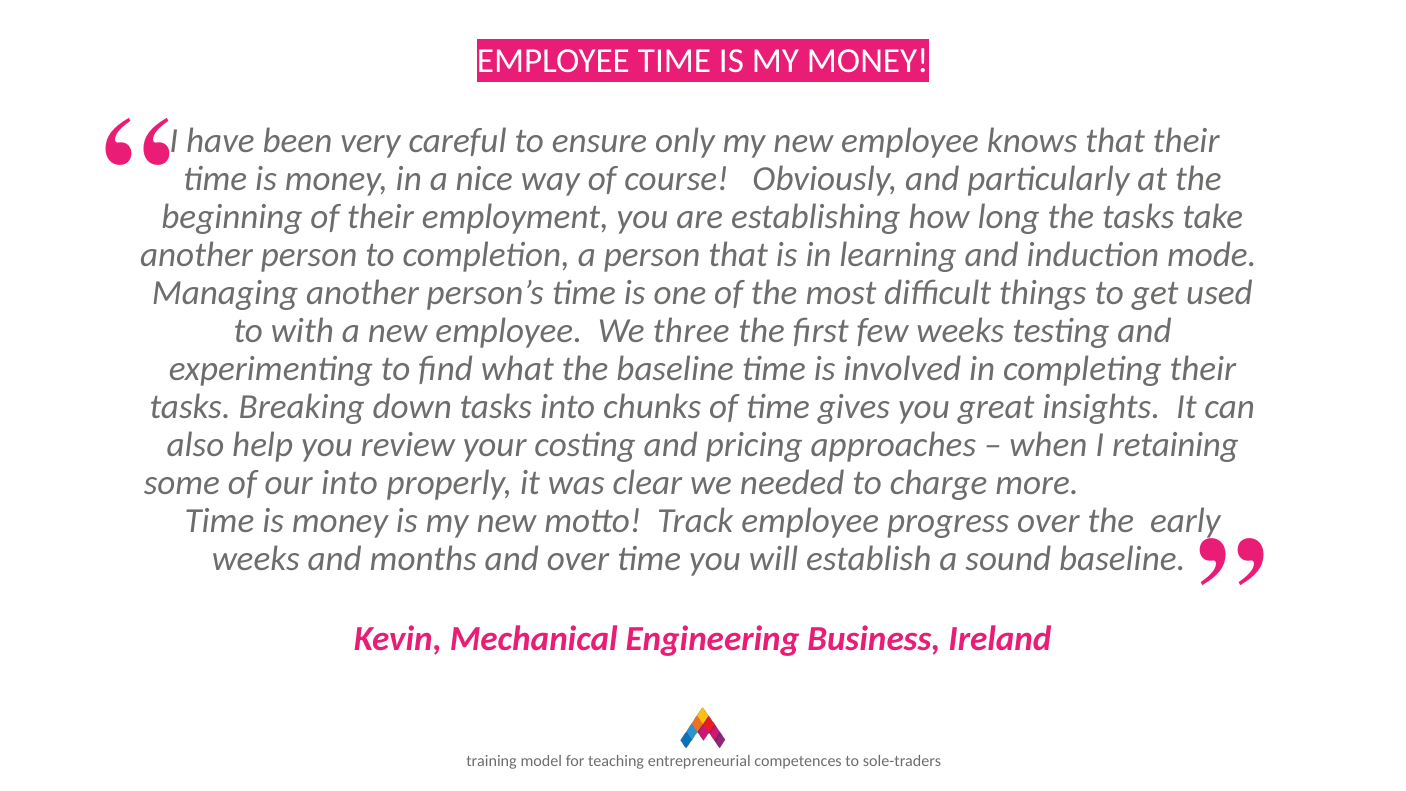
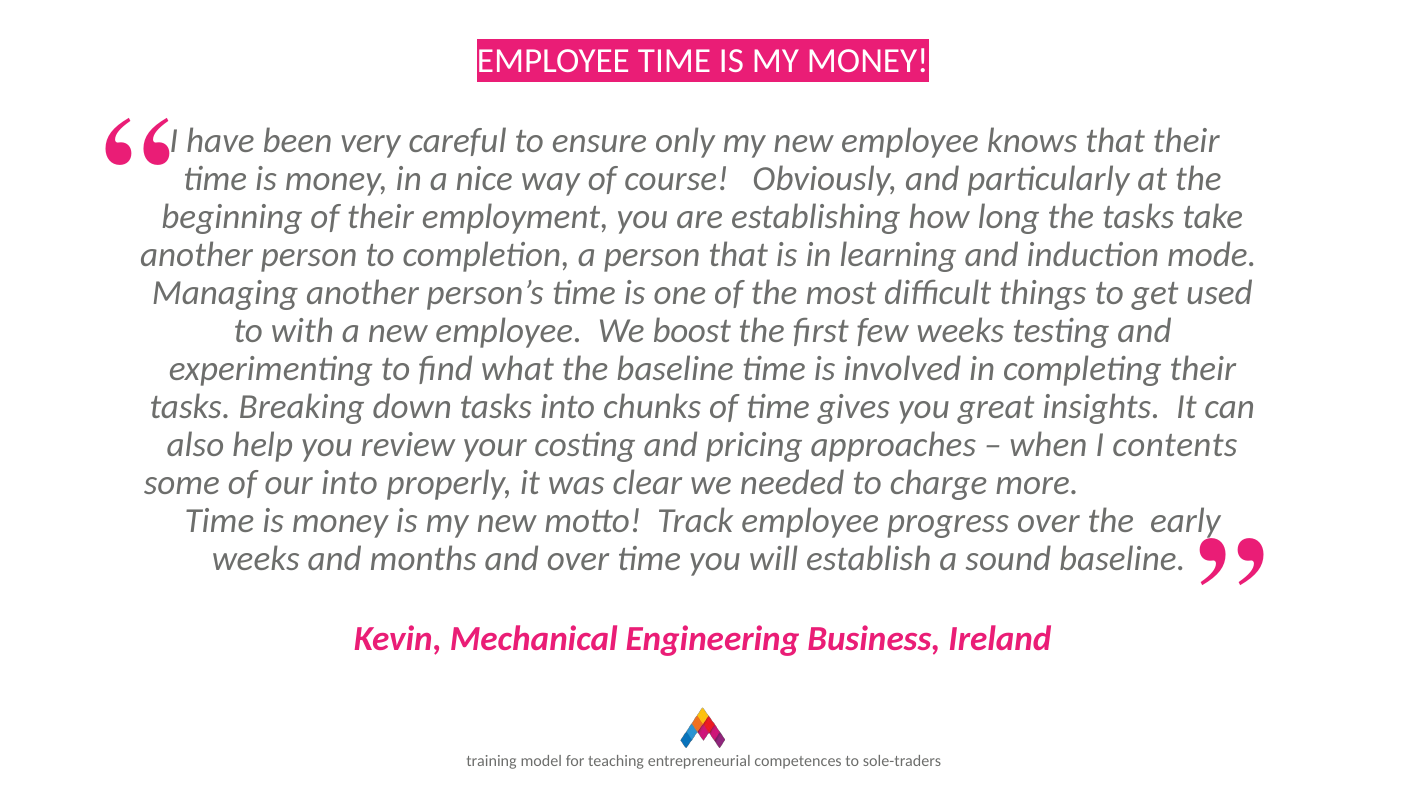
three: three -> boost (692, 331)
retaining: retaining -> contents (1175, 445)
